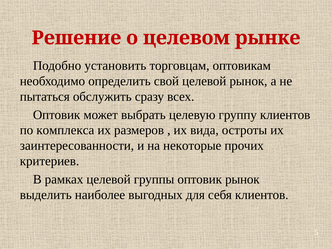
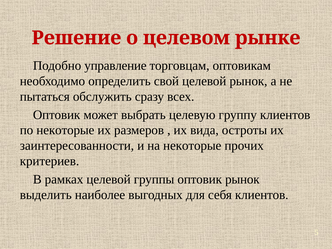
установить: установить -> управление (115, 66)
по комплекса: комплекса -> некоторые (65, 130)
